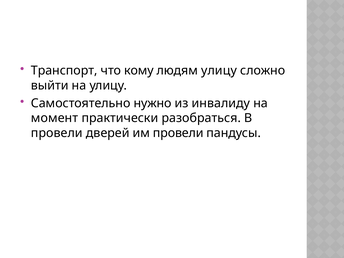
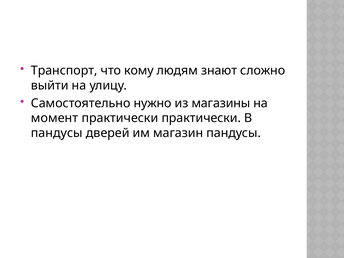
людям улицу: улицу -> знают (219, 71)
инвалиду: инвалиду -> магазины (221, 103)
практически разобраться: разобраться -> практически (201, 118)
провели: провели -> пандусы (57, 133)
им провели: провели -> магазин (178, 133)
